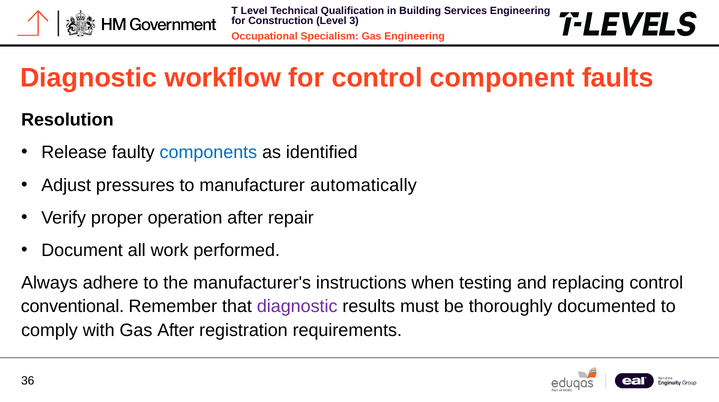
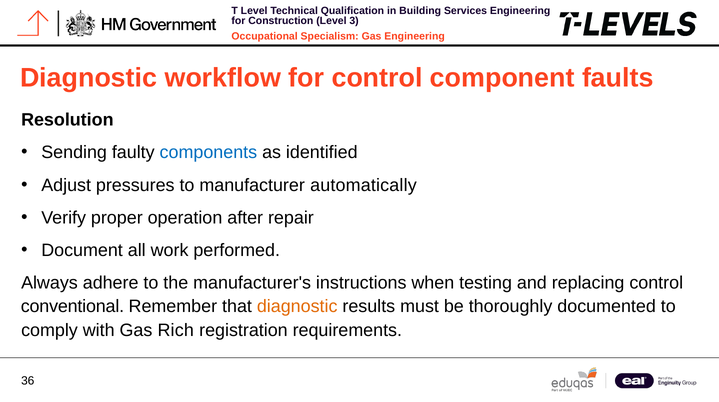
Release: Release -> Sending (74, 152)
diagnostic colour: purple -> orange (297, 306)
Gas After: After -> Rich (176, 330)
